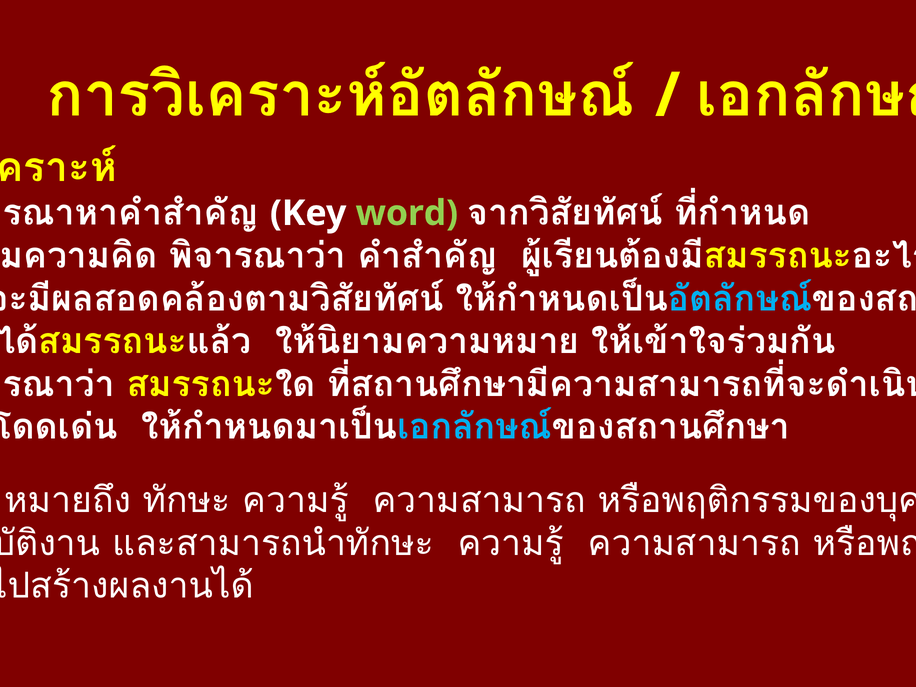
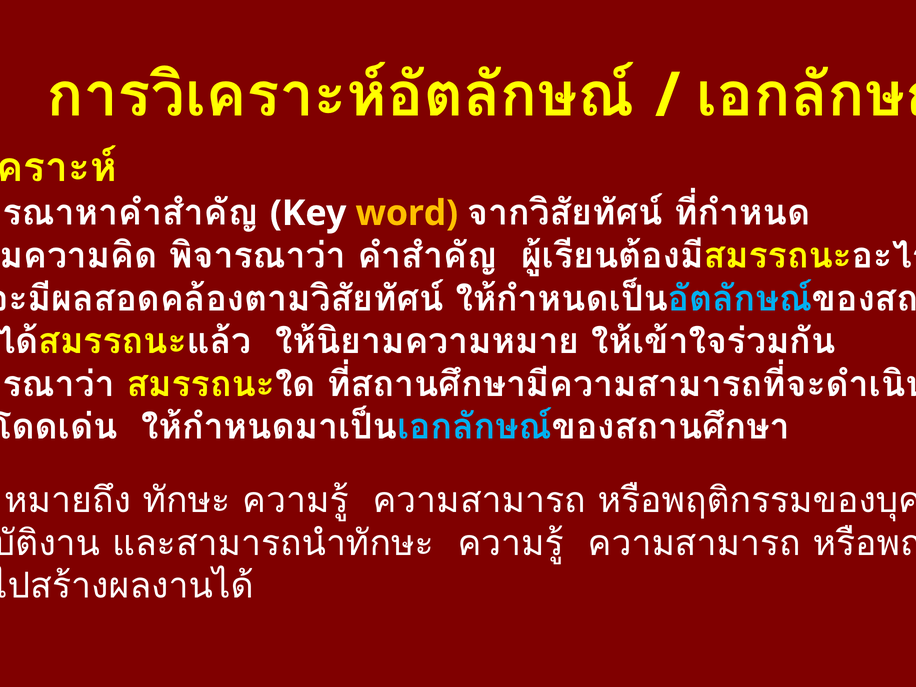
word colour: light green -> yellow (407, 213)
